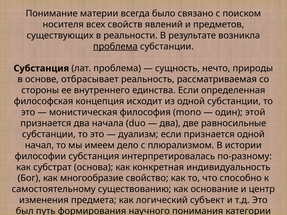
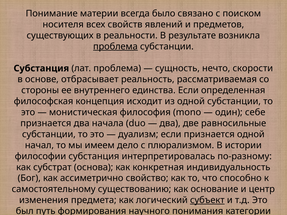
природы: природы -> скорости (253, 68)
этой: этой -> себе (255, 112)
многообразие: многообразие -> ассиметрично (92, 178)
субъект underline: none -> present (207, 200)
